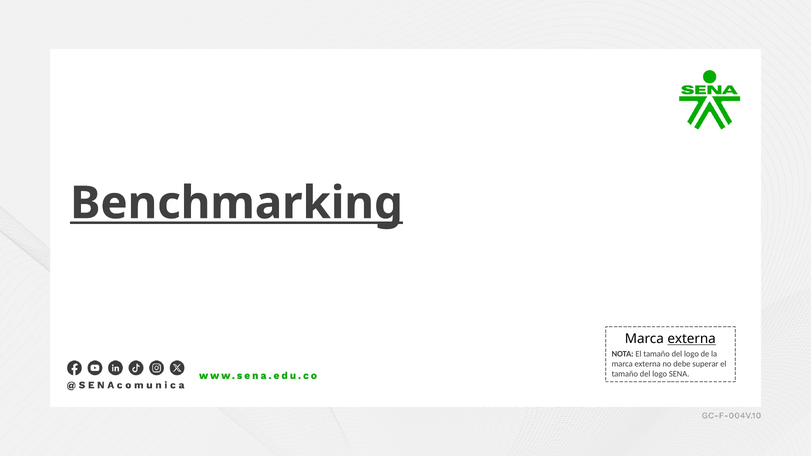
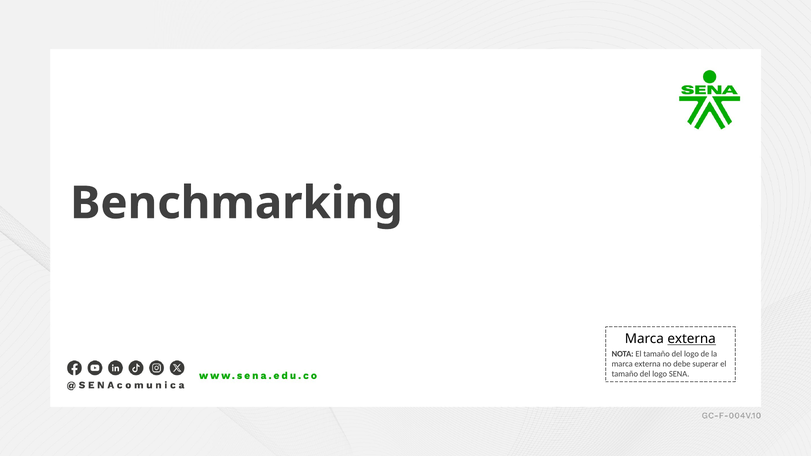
Benchmarking underline: present -> none (236, 203)
